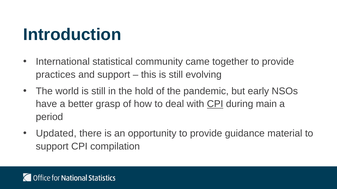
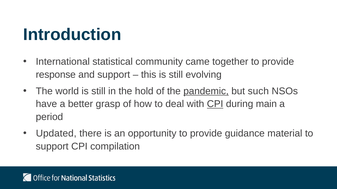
practices: practices -> response (56, 75)
pandemic underline: none -> present (206, 91)
early: early -> such (258, 91)
